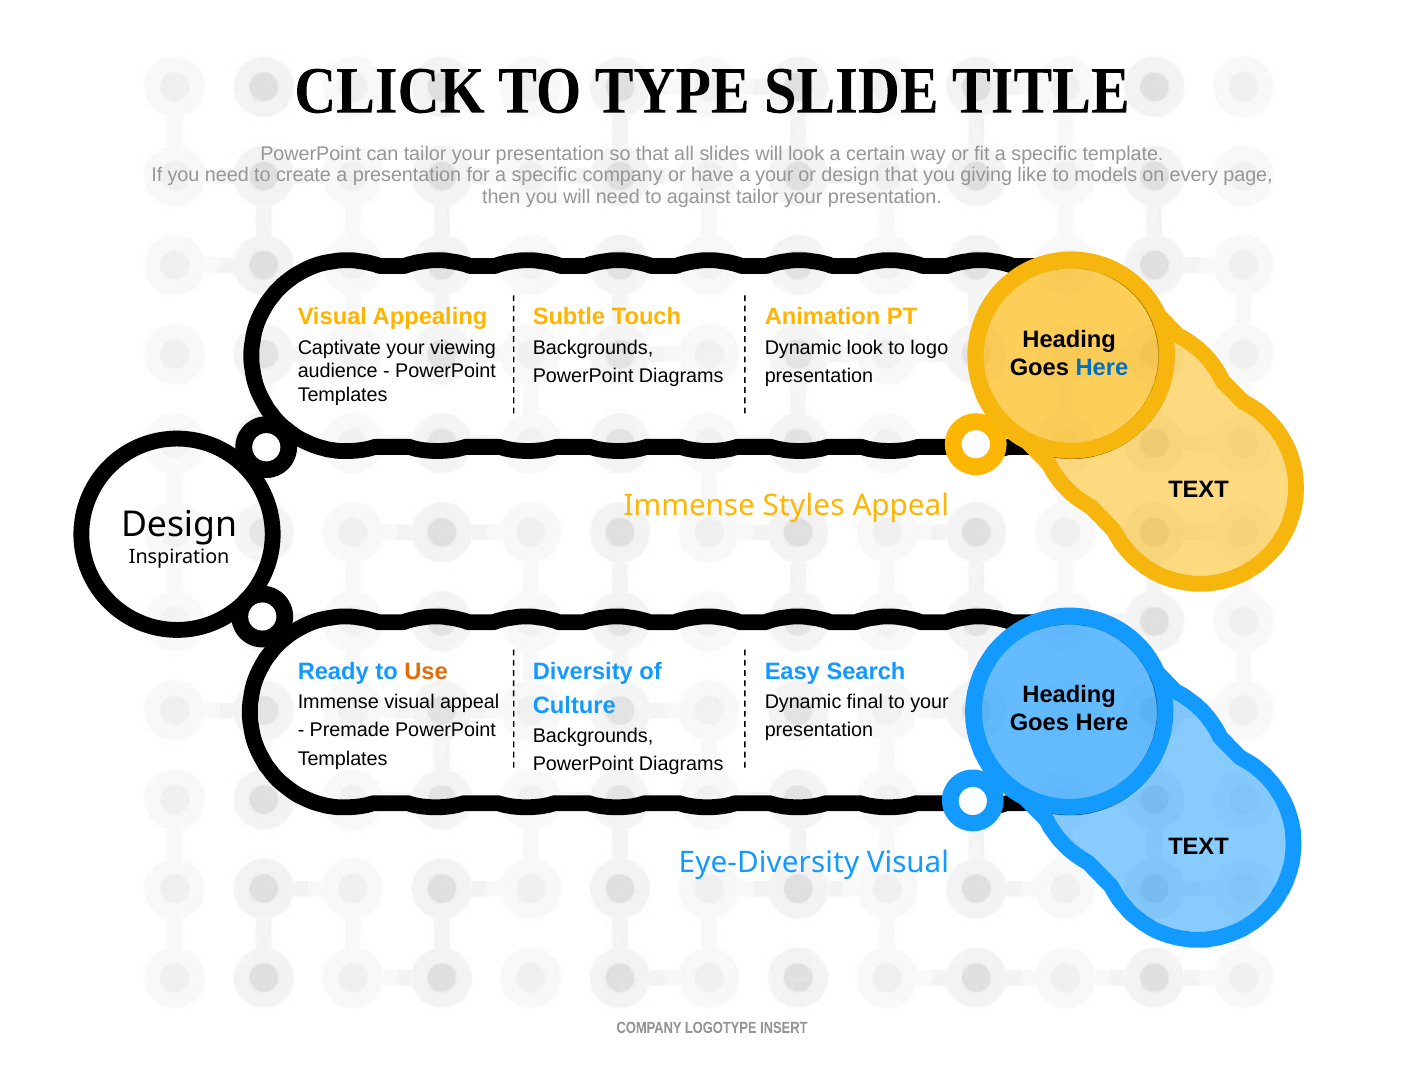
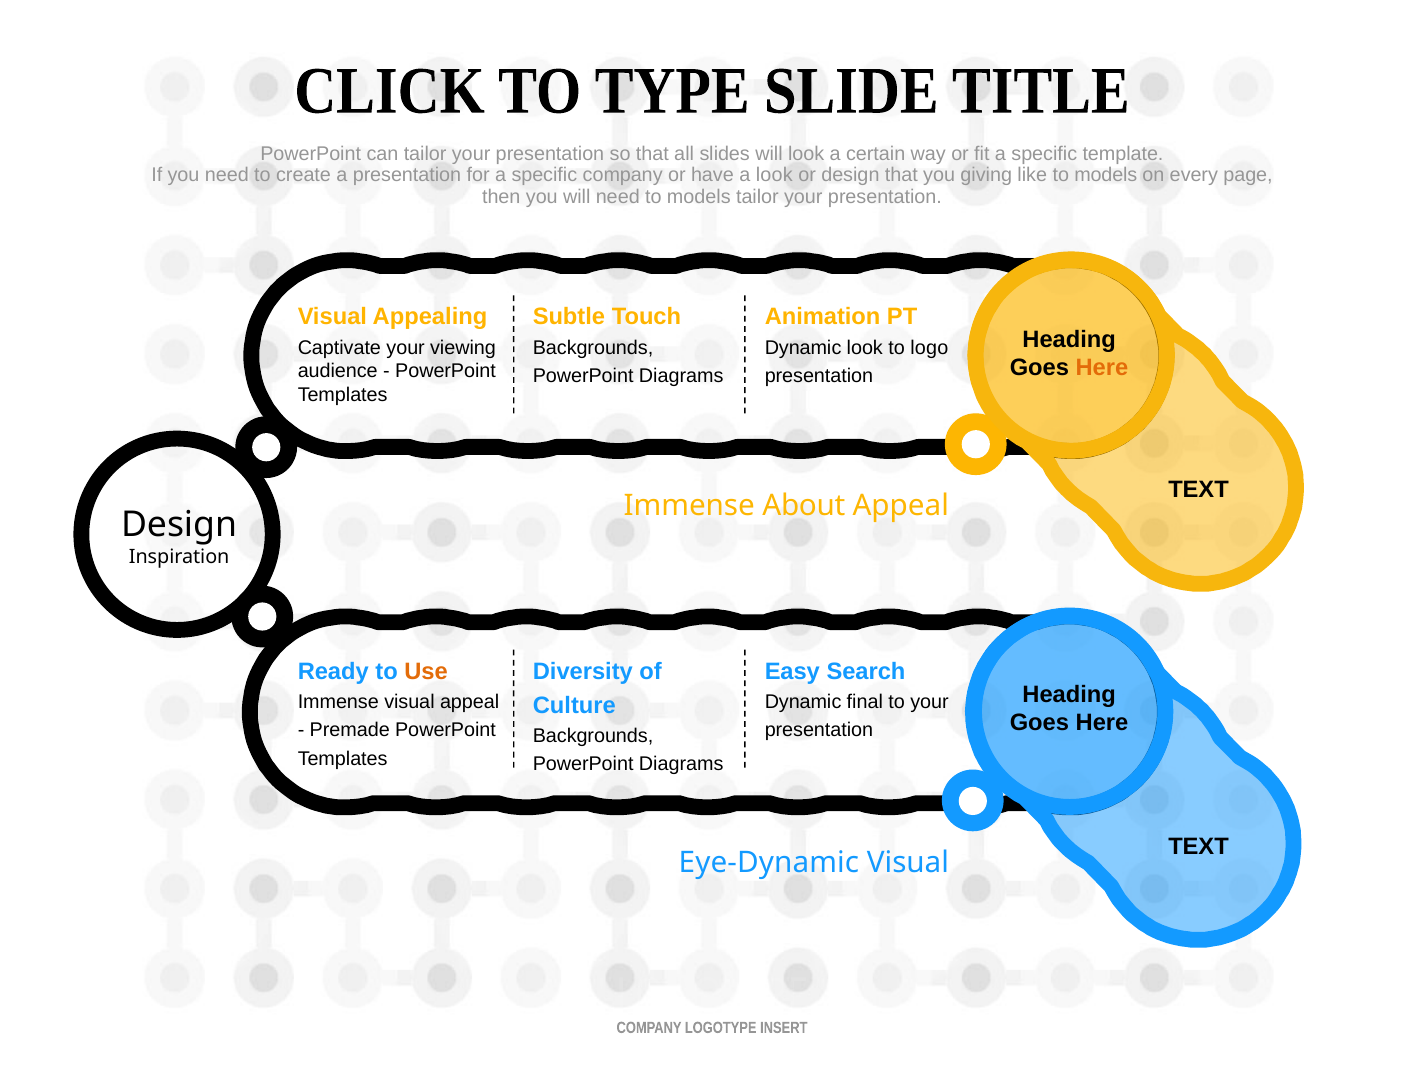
a your: your -> look (774, 175)
need to against: against -> models (699, 197)
Here colour: blue -> orange (1102, 368)
Styles: Styles -> About (804, 506)
Eye-Diversity: Eye-Diversity -> Eye-Dynamic (769, 863)
